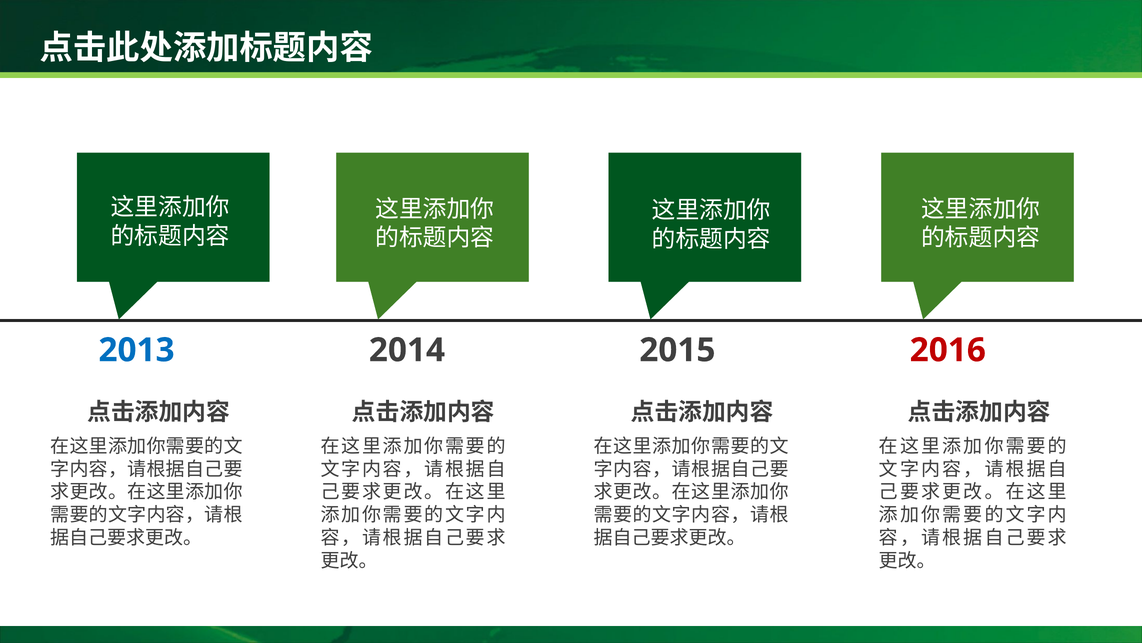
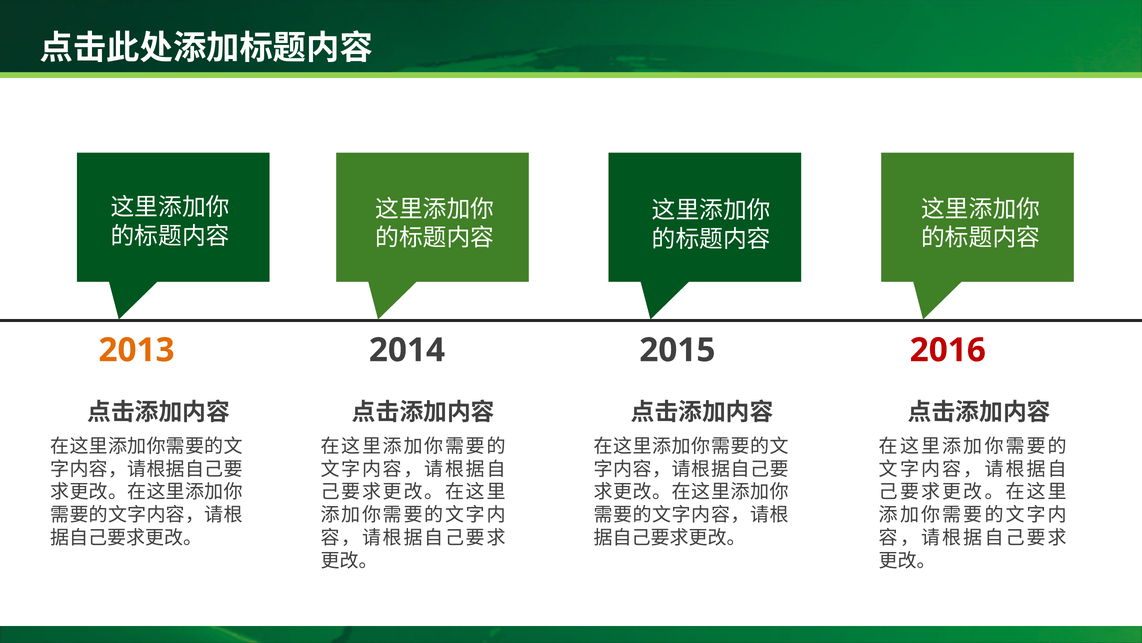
2013 colour: blue -> orange (137, 350)
